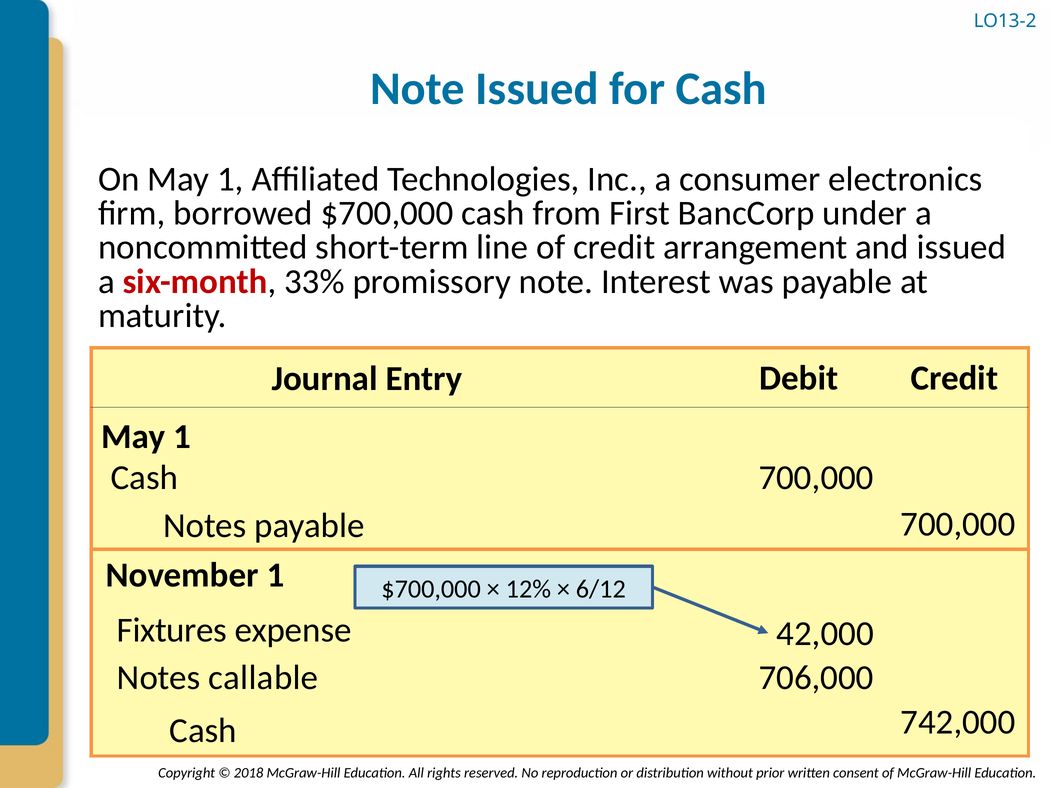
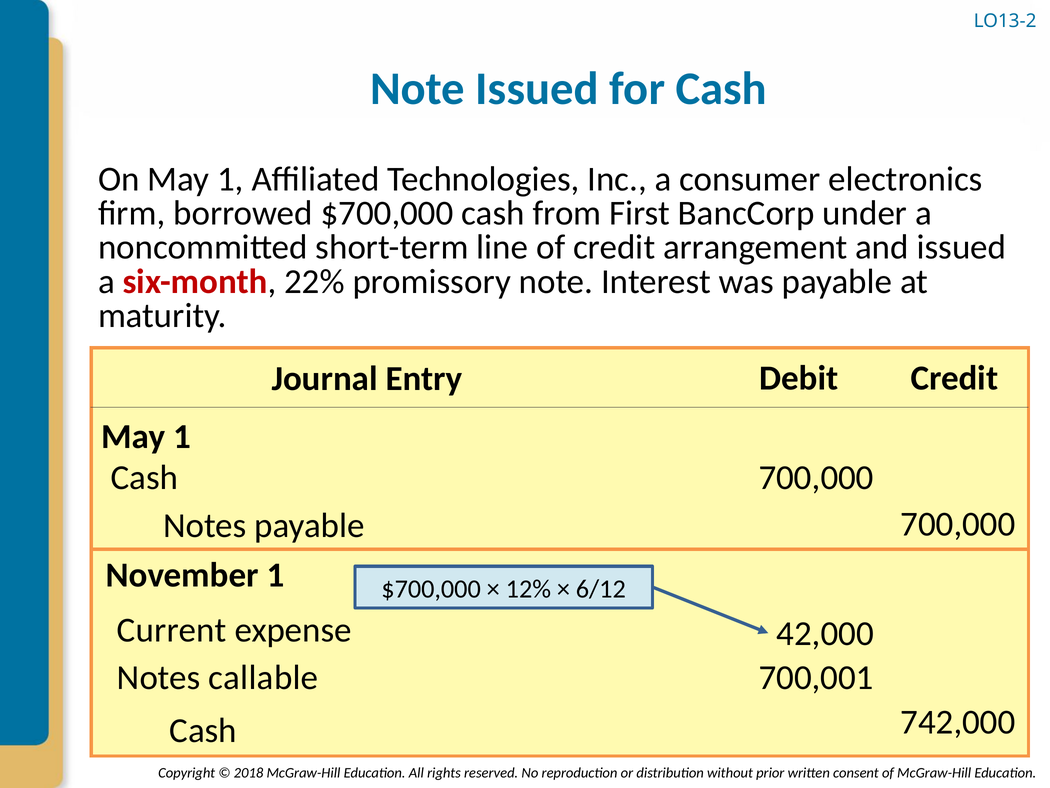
33%: 33% -> 22% (314, 281)
Fixtures: Fixtures -> Current (172, 630)
706,000: 706,000 -> 700,001 (816, 677)
